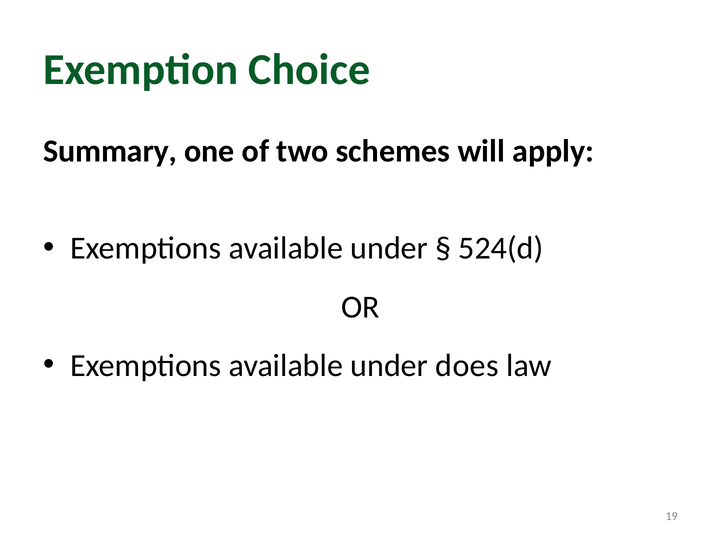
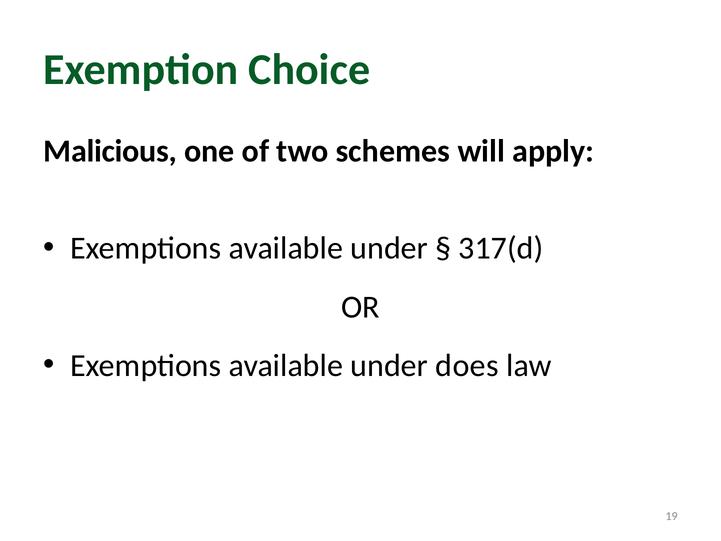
Summary: Summary -> Malicious (110, 151)
524(d: 524(d -> 317(d (501, 248)
